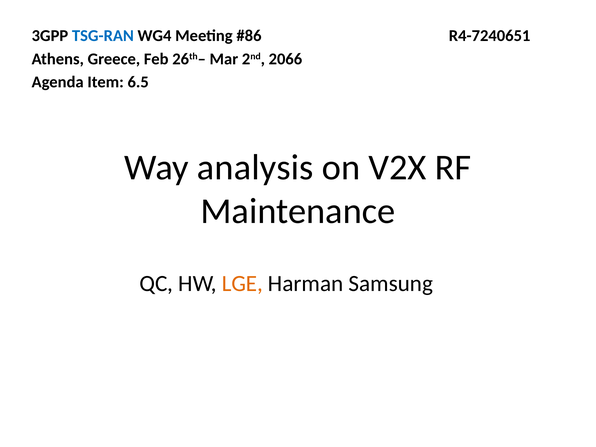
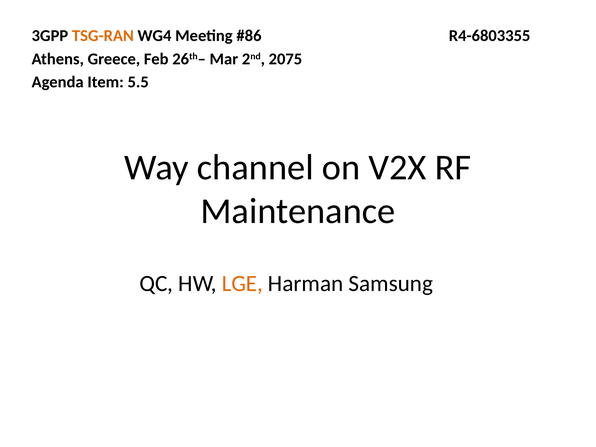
TSG-RAN colour: blue -> orange (103, 36)
R4-7240651: R4-7240651 -> R4-6803355 (490, 36)
2066: 2066 -> 2075 (285, 59)
6.5: 6.5 -> 5.5 (138, 82)
analysis: analysis -> channel (255, 167)
